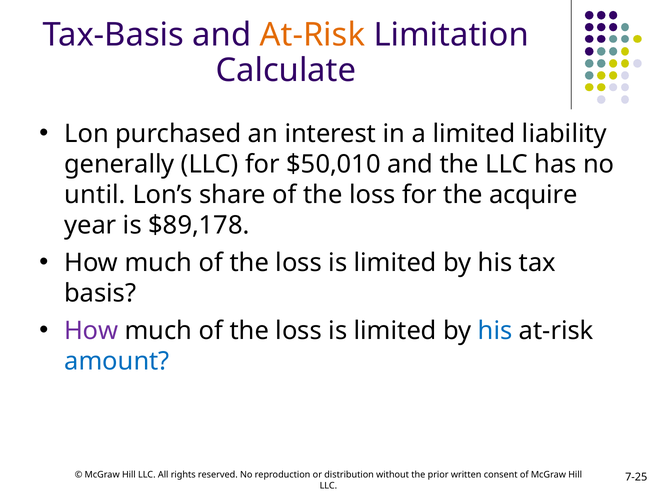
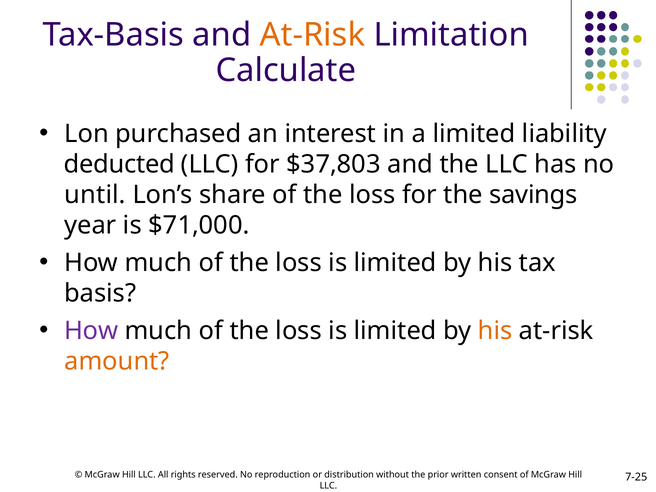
generally: generally -> deducted (119, 164)
$50,010: $50,010 -> $37,803 (334, 164)
acquire: acquire -> savings (533, 195)
$89,178: $89,178 -> $71,000 (199, 226)
his colour: blue -> orange (495, 331)
amount colour: blue -> orange (117, 361)
